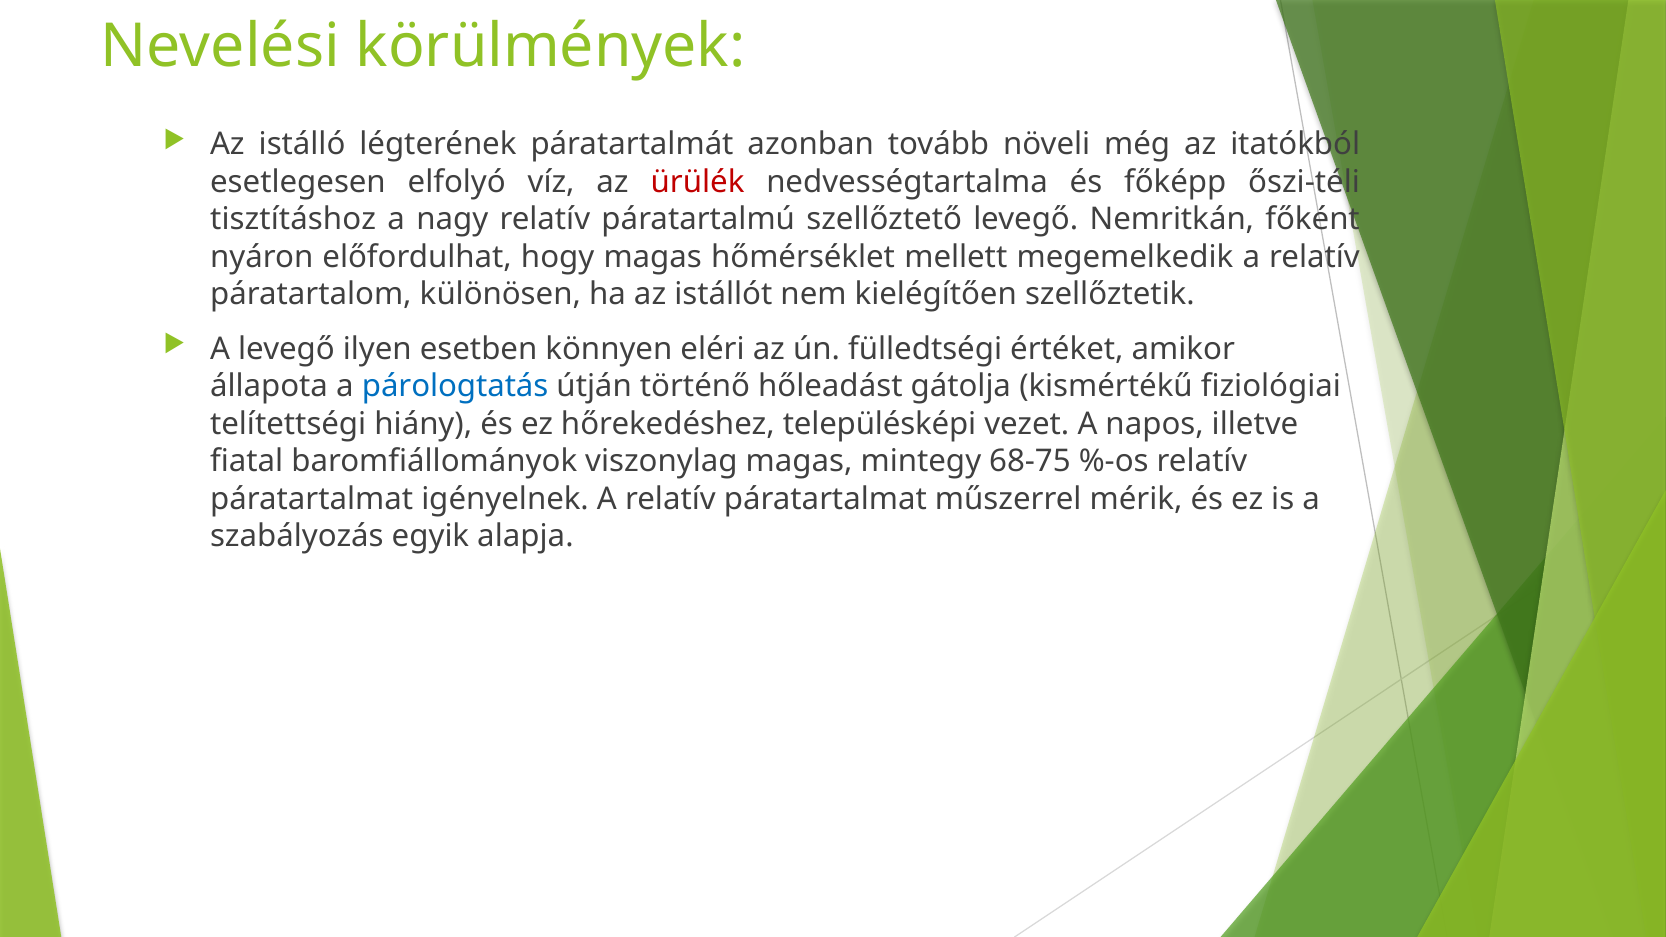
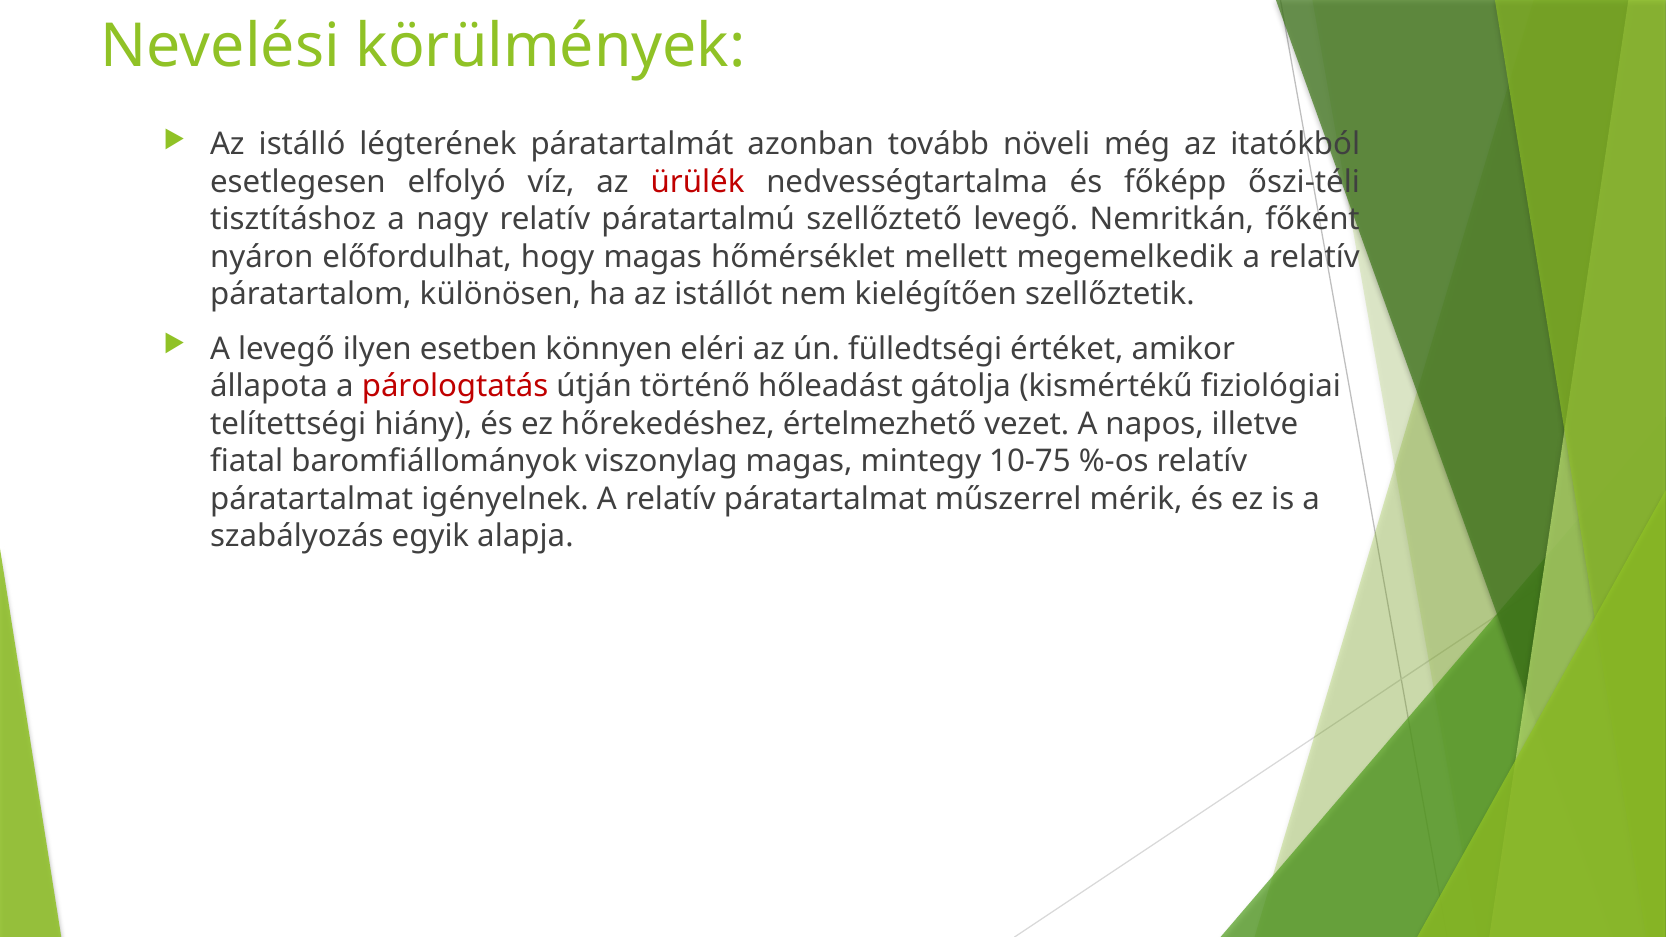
párologtatás colour: blue -> red (455, 387)
településképi: településképi -> értelmezhető (880, 424)
68-75: 68-75 -> 10-75 (1030, 462)
